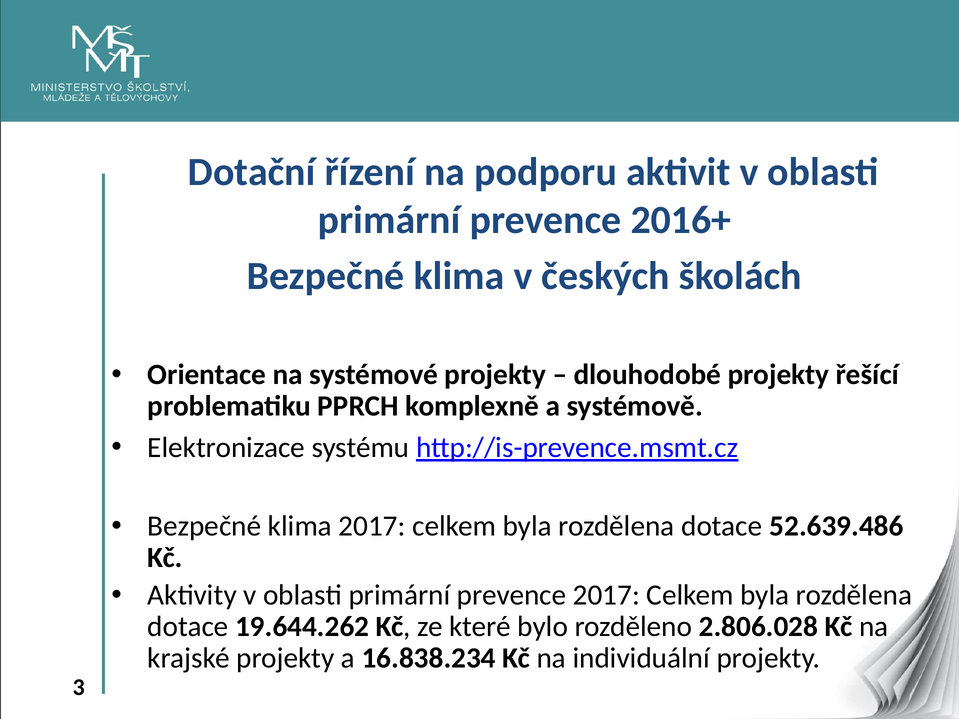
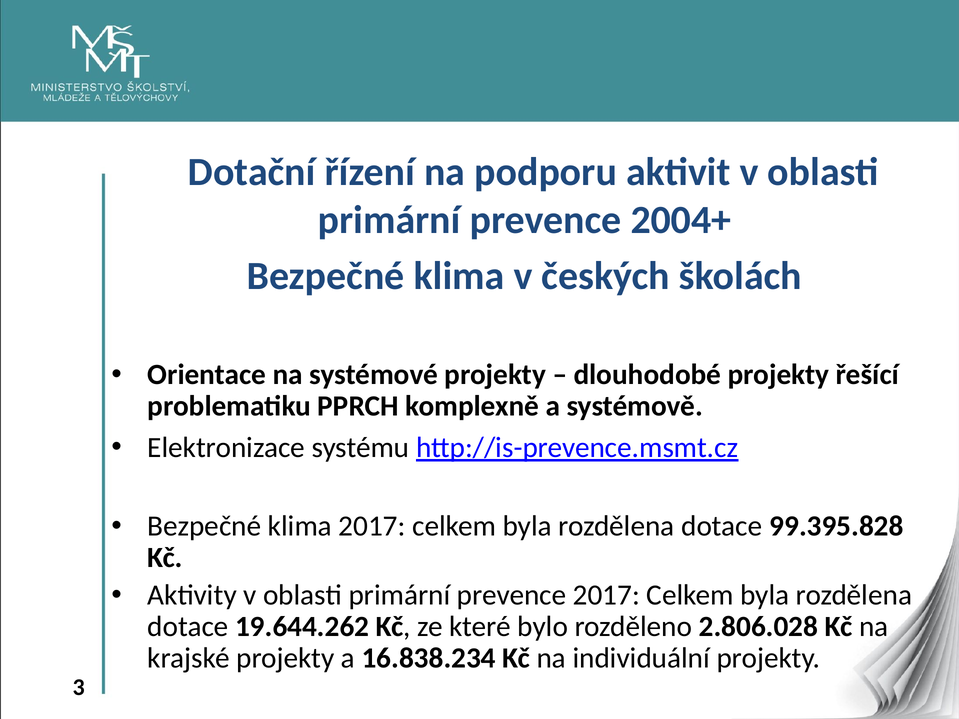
2016+: 2016+ -> 2004+ (681, 220)
52.639.486: 52.639.486 -> 99.395.828 (836, 526)
